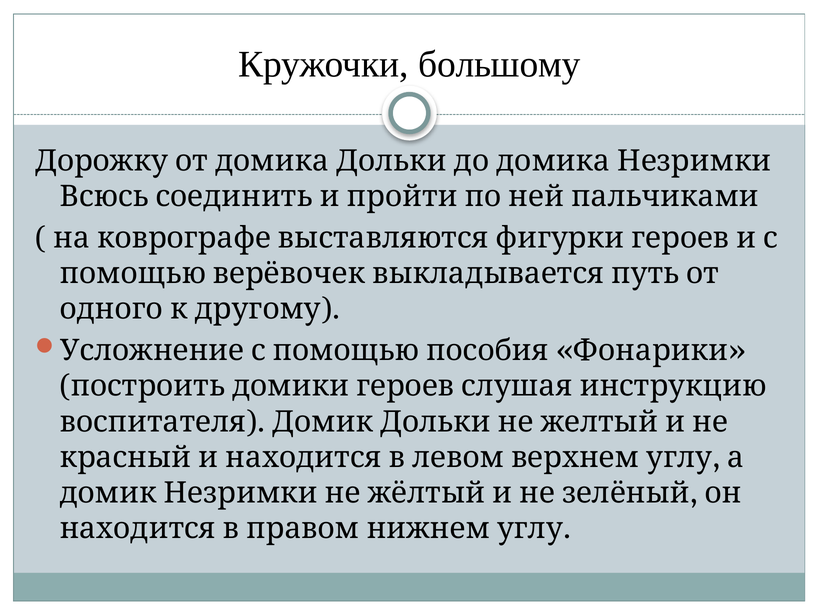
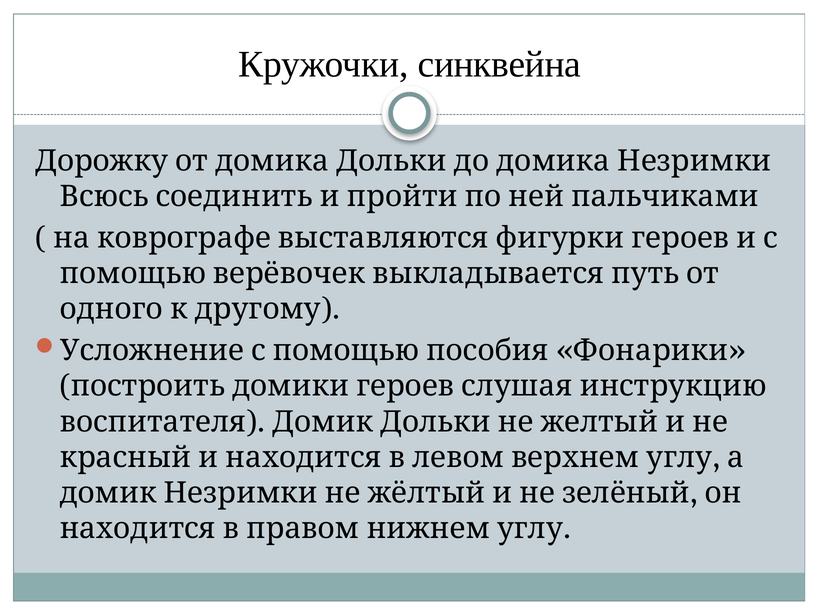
большому: большому -> синквейна (499, 64)
